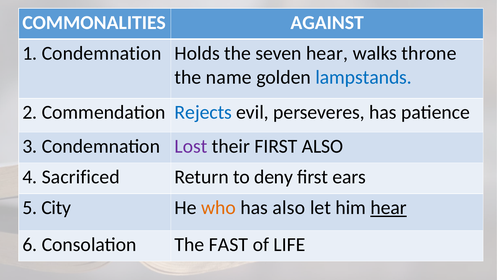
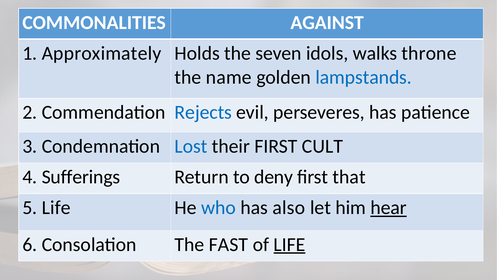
1 Condemnation: Condemnation -> Approximately (102, 53)
seven hear: hear -> idols (327, 53)
Lost colour: purple -> blue (191, 146)
FIRST ALSO: ALSO -> CULT (322, 146)
Sacrificed: Sacrificed -> Sufferings (81, 177)
ears: ears -> that (349, 177)
5 City: City -> Life (56, 207)
who colour: orange -> blue (219, 207)
LIFE underline: none -> present (289, 244)
